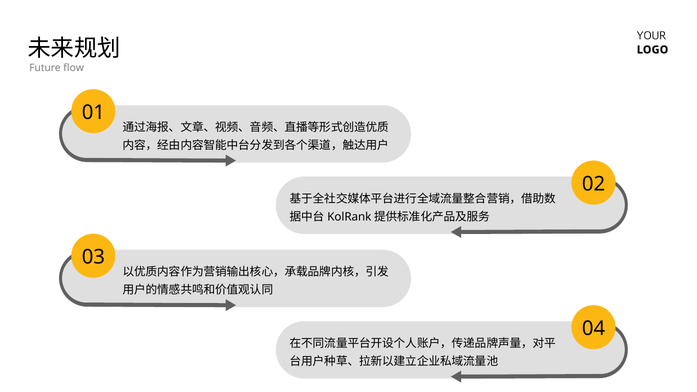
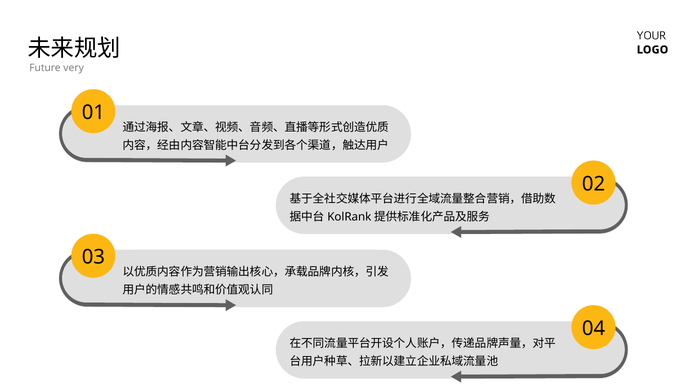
flow: flow -> very (74, 68)
